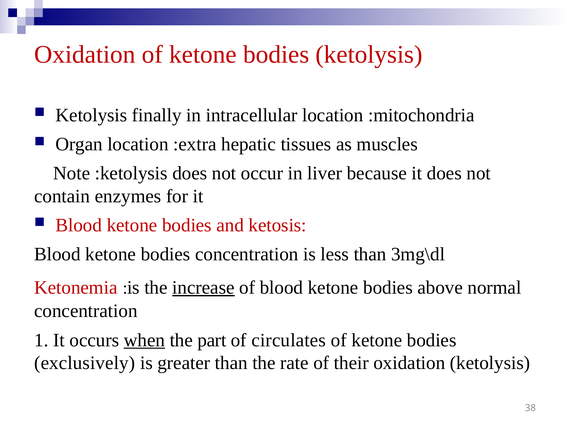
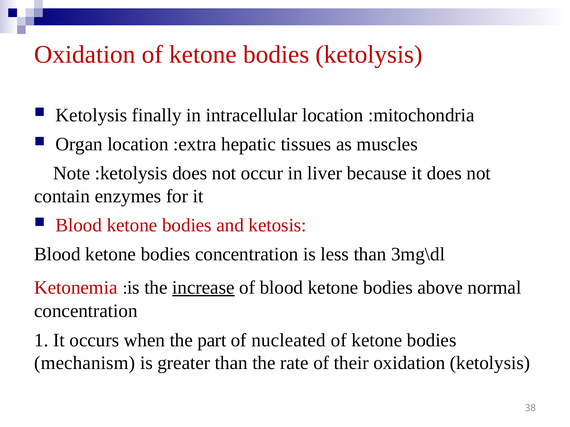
when underline: present -> none (144, 340)
circulates: circulates -> nucleated (289, 340)
exclusively: exclusively -> mechanism (85, 363)
